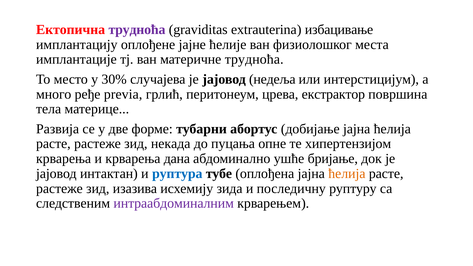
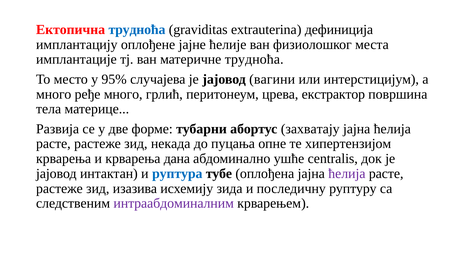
трудноћа colour: purple -> blue (137, 30)
избацивање: избацивање -> дефиниција (339, 30)
30%: 30% -> 95% (114, 79)
недеља: недеља -> вагини (272, 79)
ређе previa: previa -> много (123, 94)
добијање: добијање -> захватају (310, 129)
бријање: бријање -> centralis (333, 159)
ћелија colour: orange -> purple (347, 174)
